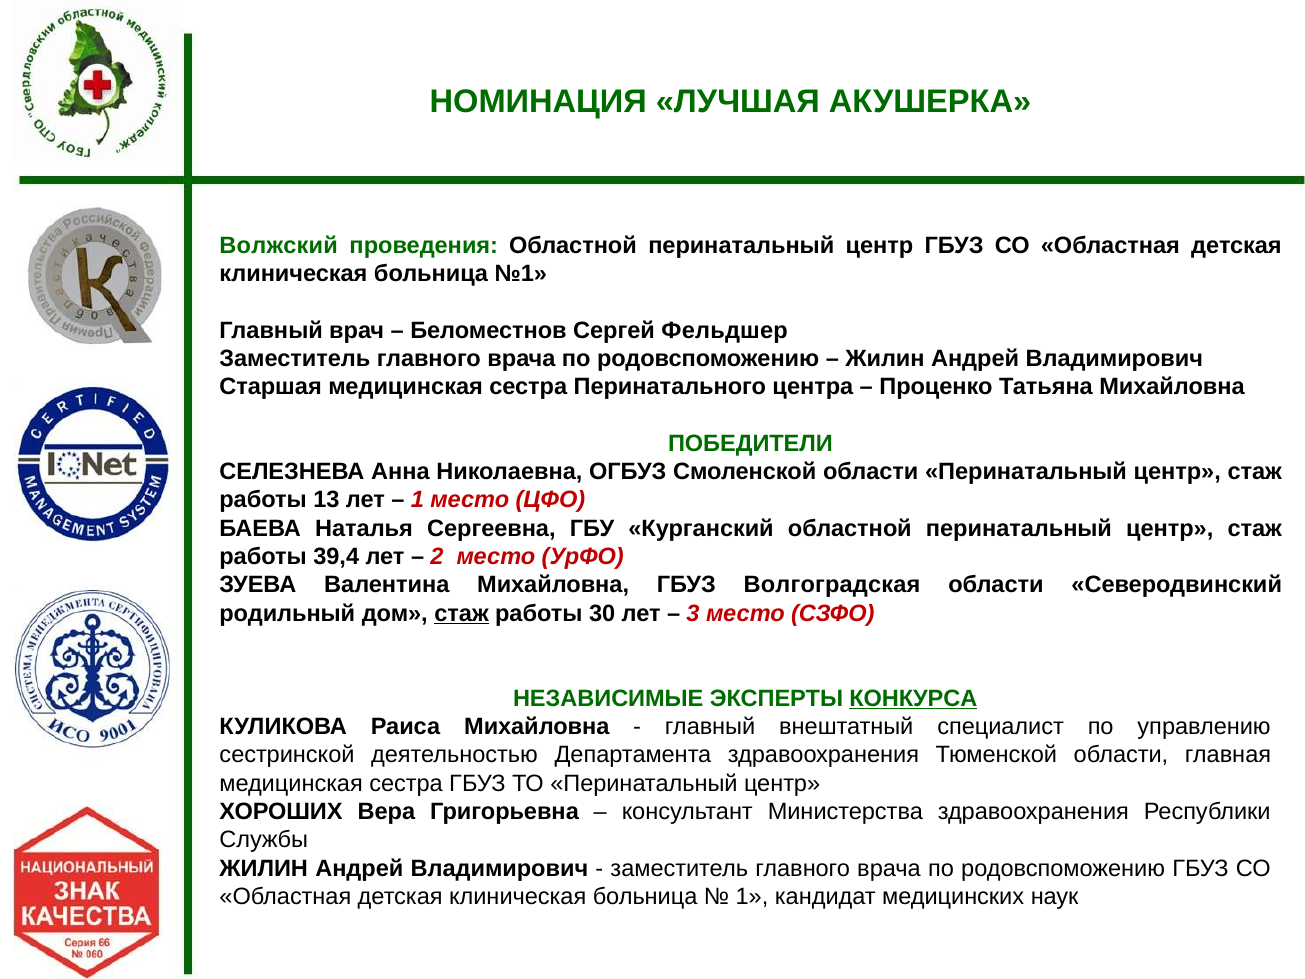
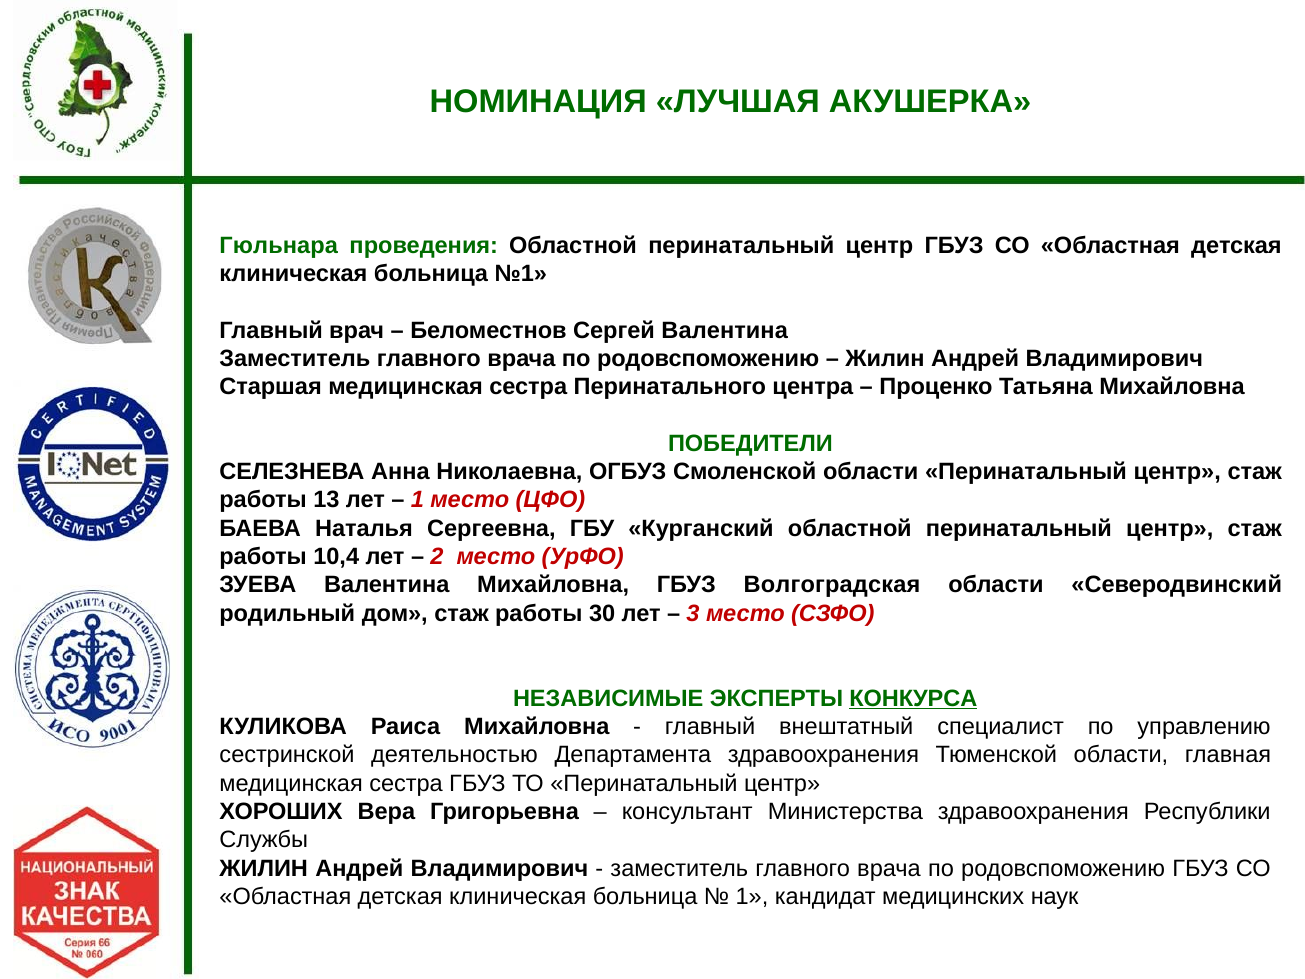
Волжский: Волжский -> Гюльнара (279, 245)
Сергей Фельдшер: Фельдшер -> Валентина (725, 330)
39,4: 39,4 -> 10,4 (336, 557)
стаж underline: present -> none (461, 613)
